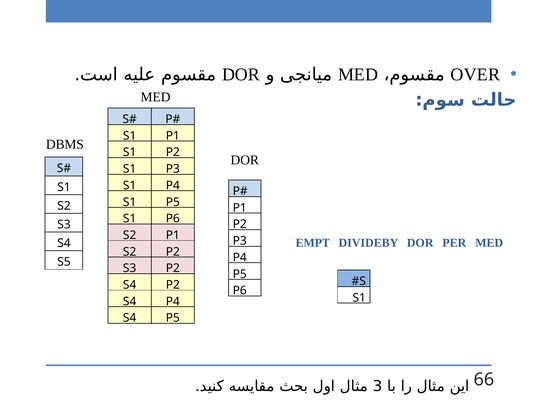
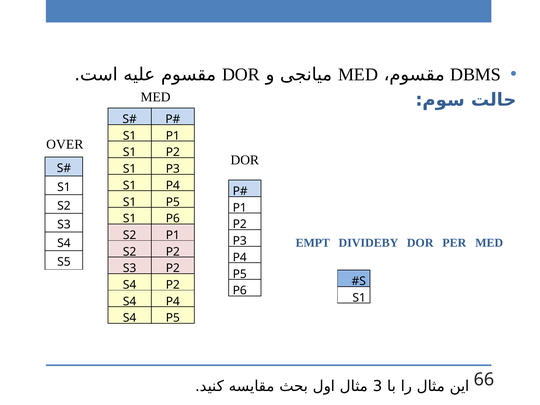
OVER: OVER -> DBMS (476, 75)
DBMS: DBMS -> OVER (65, 144)
